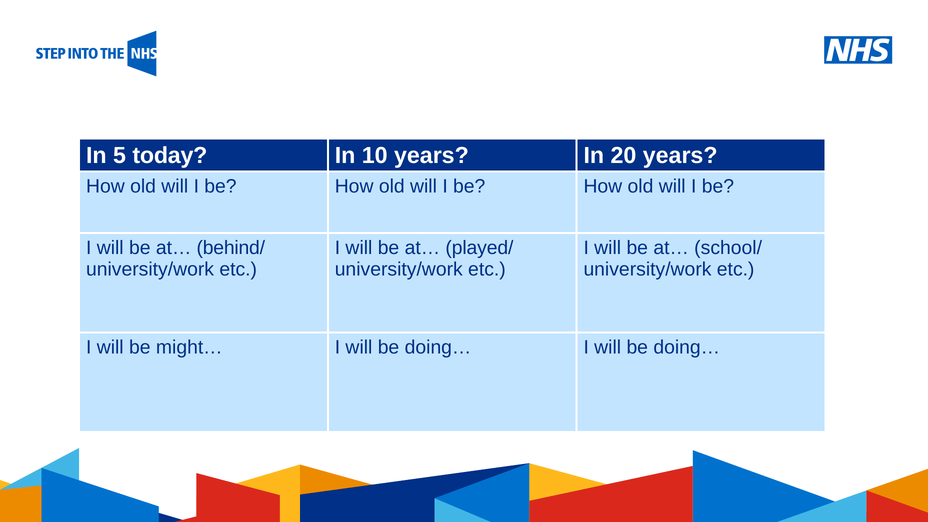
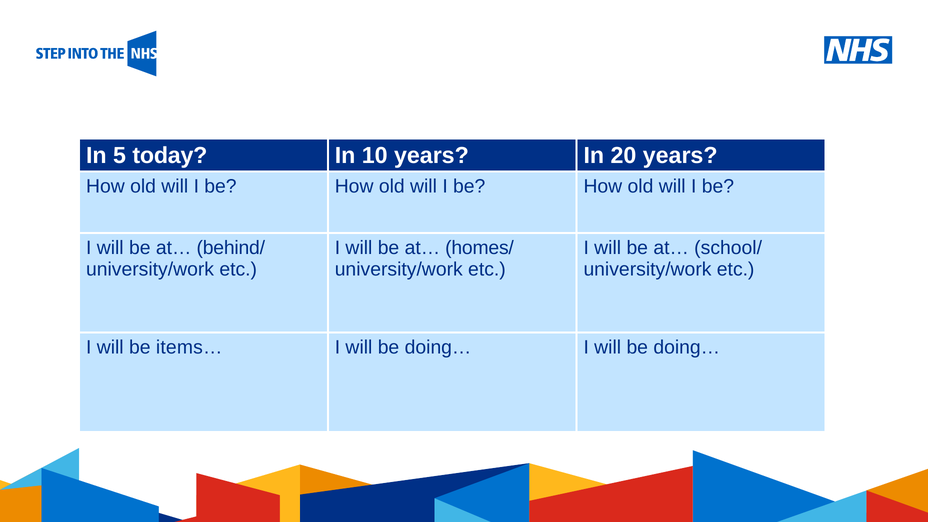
played/: played/ -> homes/ (479, 248)
might…: might… -> items… (189, 347)
